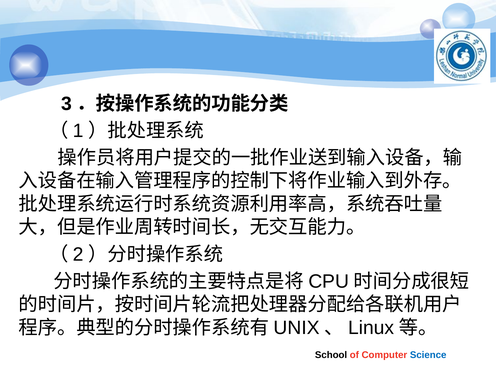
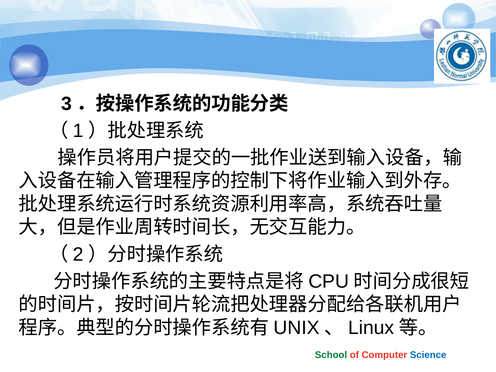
School colour: black -> green (331, 355)
